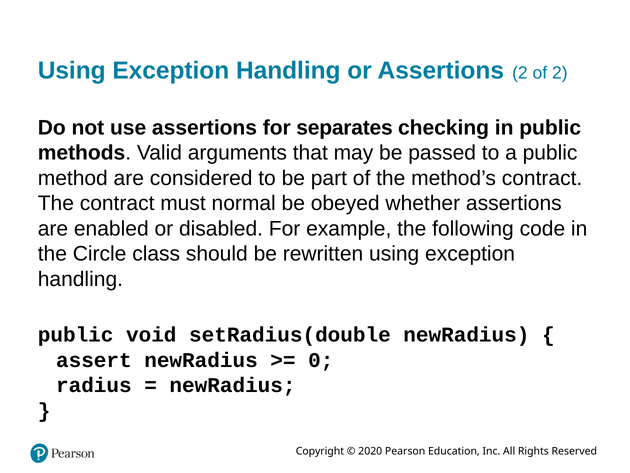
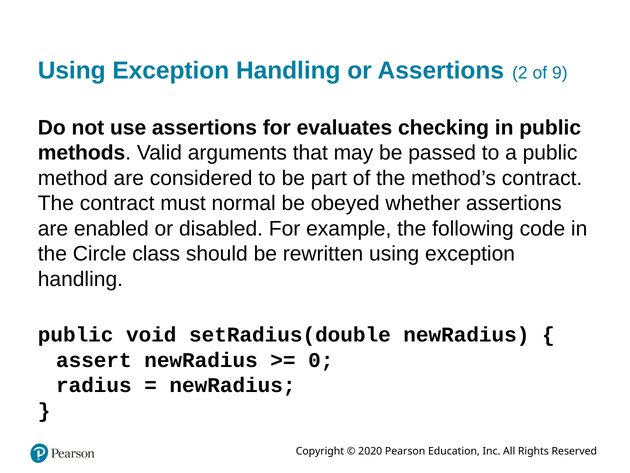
of 2: 2 -> 9 (560, 73)
separates: separates -> evaluates (344, 128)
